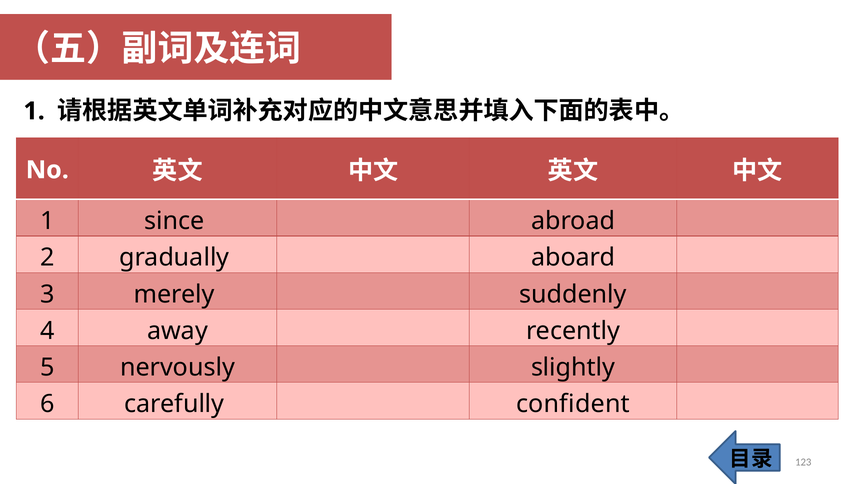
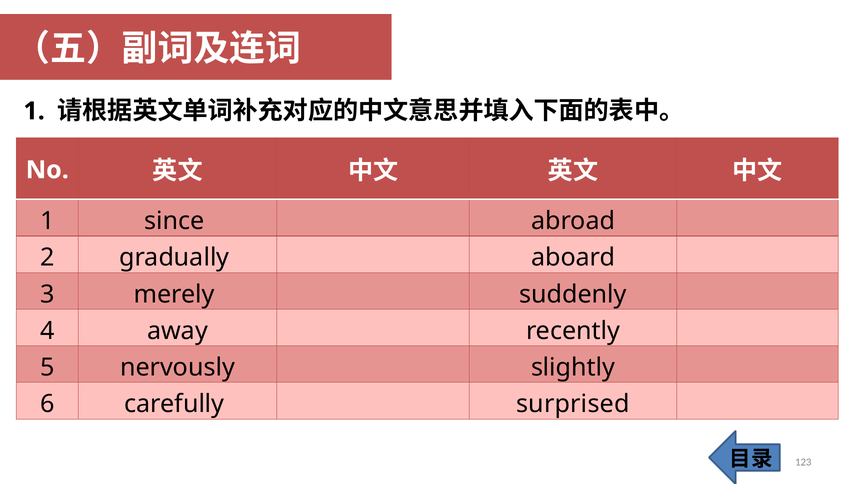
confident: confident -> surprised (573, 404)
